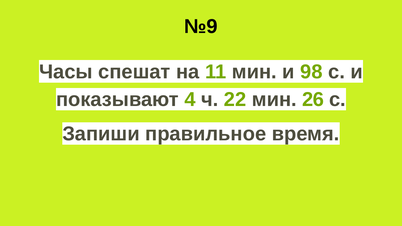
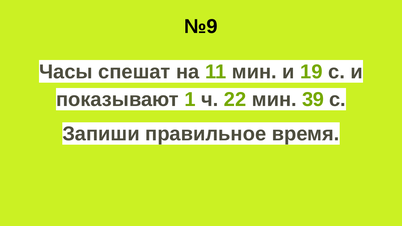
98: 98 -> 19 (311, 72)
4: 4 -> 1 (190, 99)
26: 26 -> 39 (313, 99)
